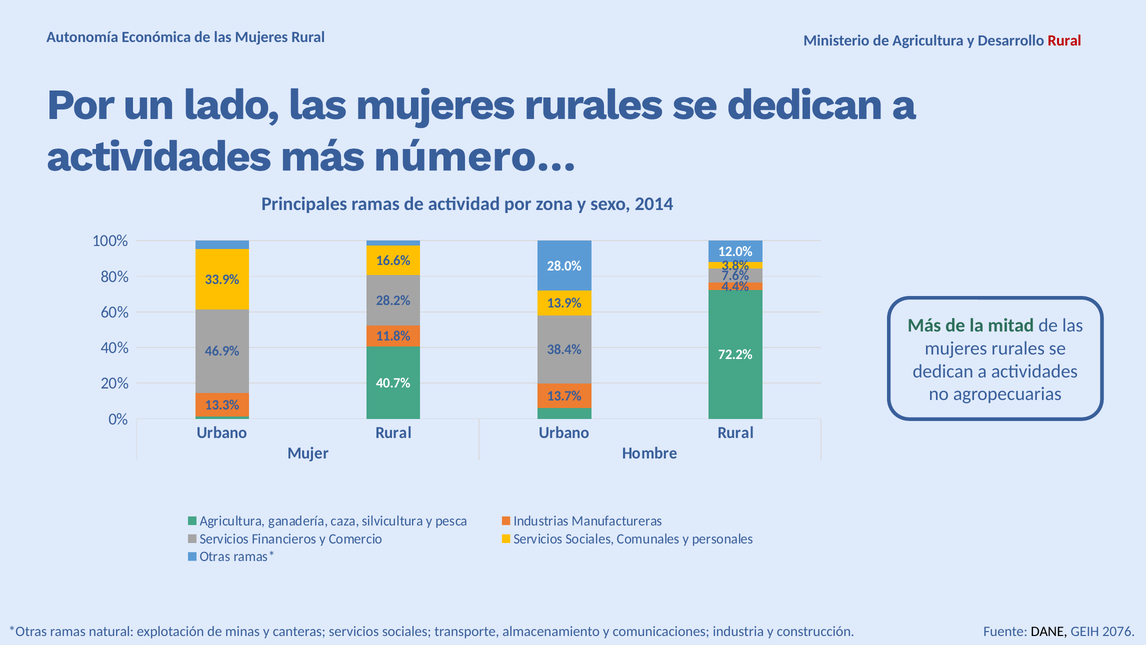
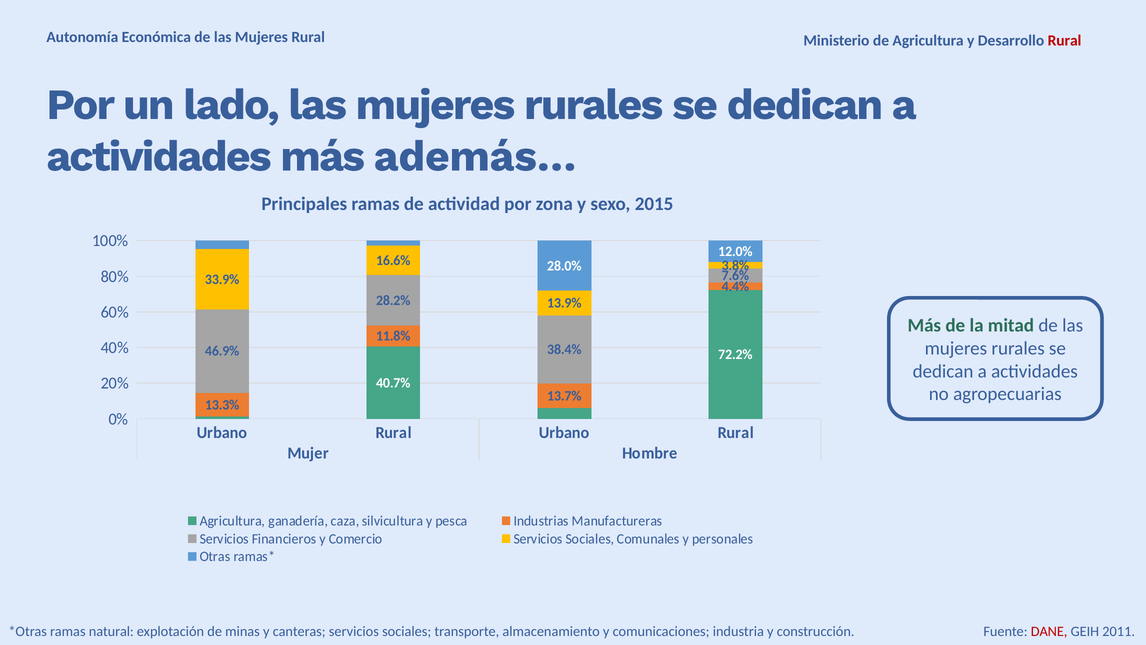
número…: número… -> además… (475, 156)
2014: 2014 -> 2015 (654, 204)
DANE colour: black -> red (1049, 631)
2076: 2076 -> 2011 (1119, 631)
